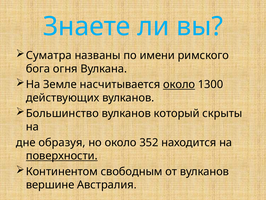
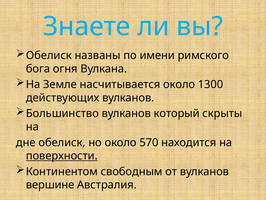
Суматра: Суматра -> Обелиск (49, 55)
около underline: present -> none (179, 84)
дне образуя: образуя -> обелиск (62, 142)
352: 352 -> 570 (149, 142)
